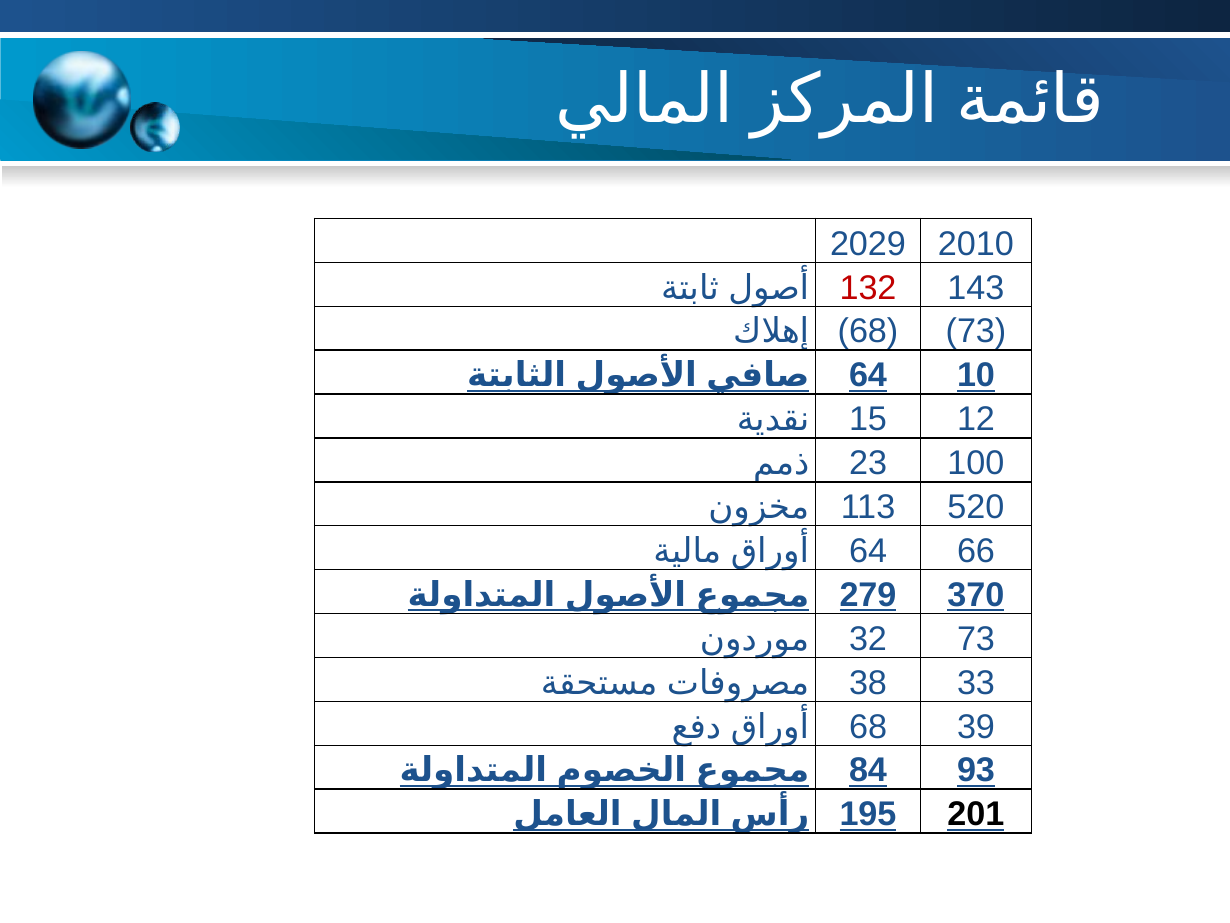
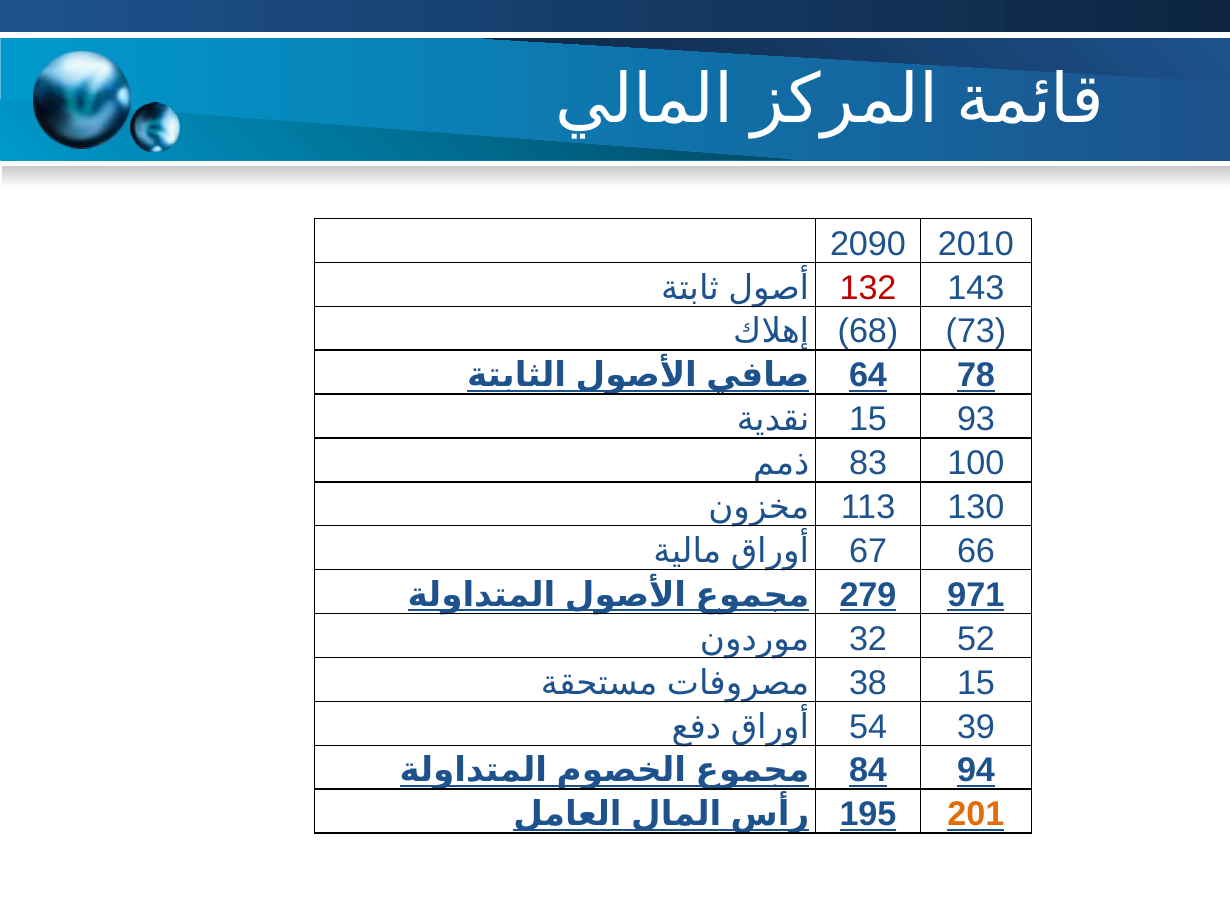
2029: 2029 -> 2090 (868, 244)
10: 10 -> 78 (976, 375)
12: 12 -> 93 (976, 419)
23: 23 -> 83 (868, 463)
520: 520 -> 130 (976, 507)
64: 64 -> 67 (868, 551)
370: 370 -> 971 (976, 595)
32 73: 73 -> 52 (976, 639)
38 33: 33 -> 15 (976, 682)
68: 68 -> 54 (868, 726)
93: 93 -> 94 (976, 770)
201 colour: black -> orange (976, 814)
